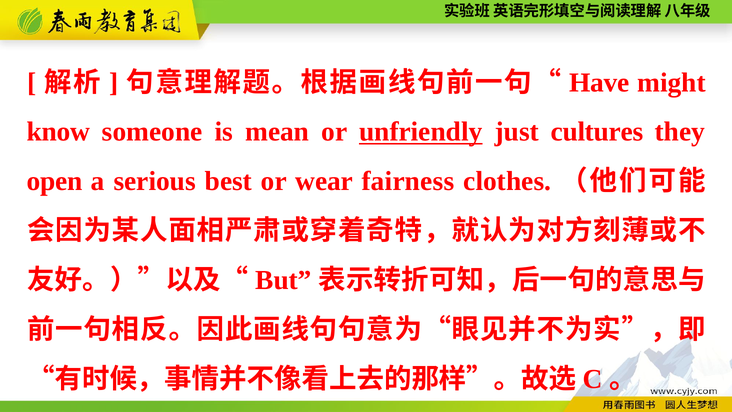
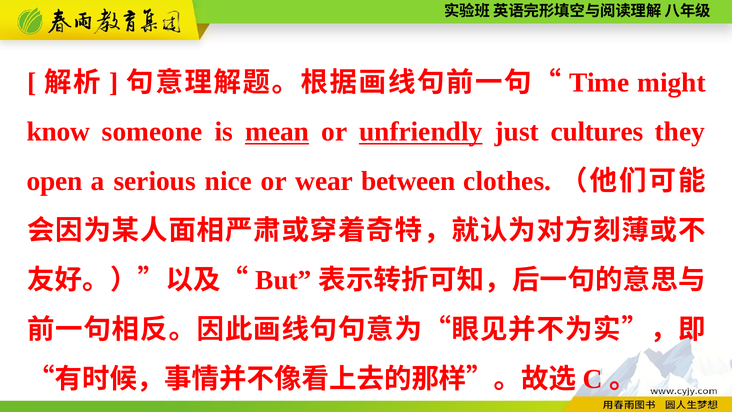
Have: Have -> Time (599, 82)
mean underline: none -> present (277, 132)
best: best -> nice (228, 181)
fairness: fairness -> between (408, 181)
